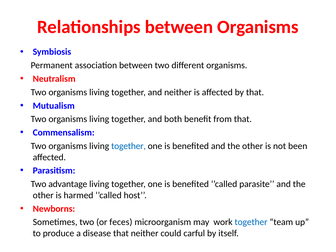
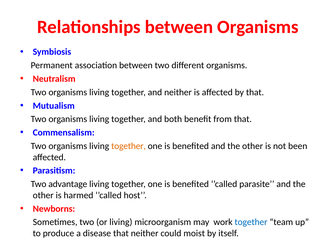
together colour: blue -> orange (129, 146)
or feces: feces -> living (121, 222)
carful: carful -> moist (194, 233)
